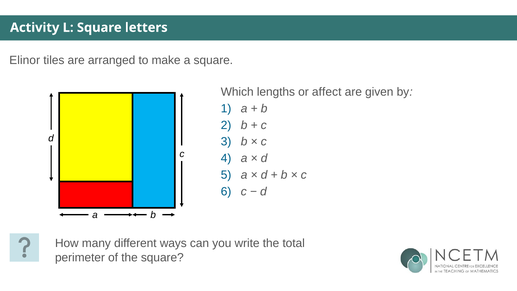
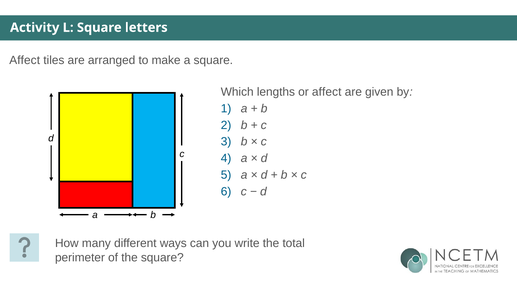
Elinor: Elinor -> Affect (25, 60)
